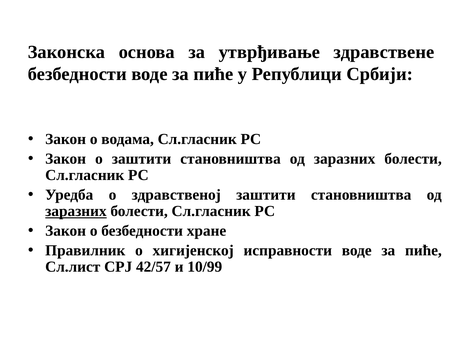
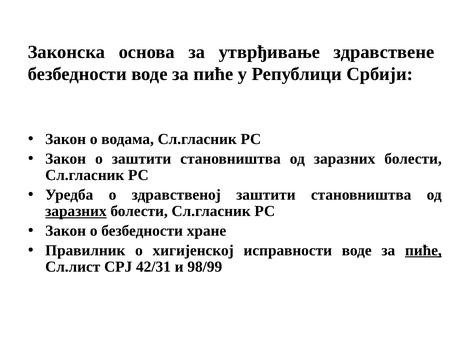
пиће underline: none -> present (423, 251)
42/57: 42/57 -> 42/31 (153, 267)
10/99: 10/99 -> 98/99 (205, 267)
